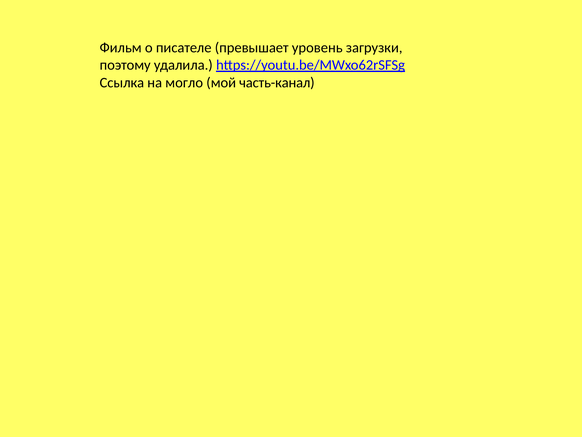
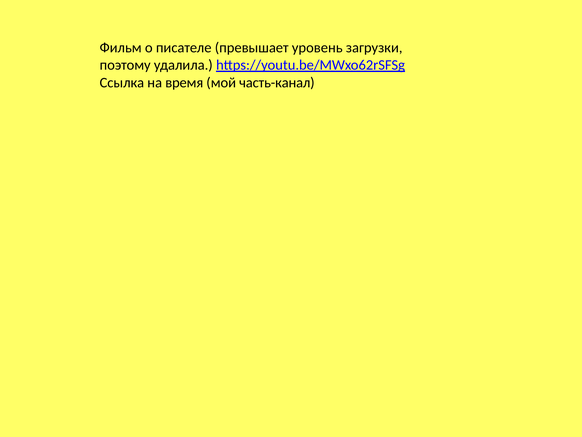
могло: могло -> время (184, 83)
